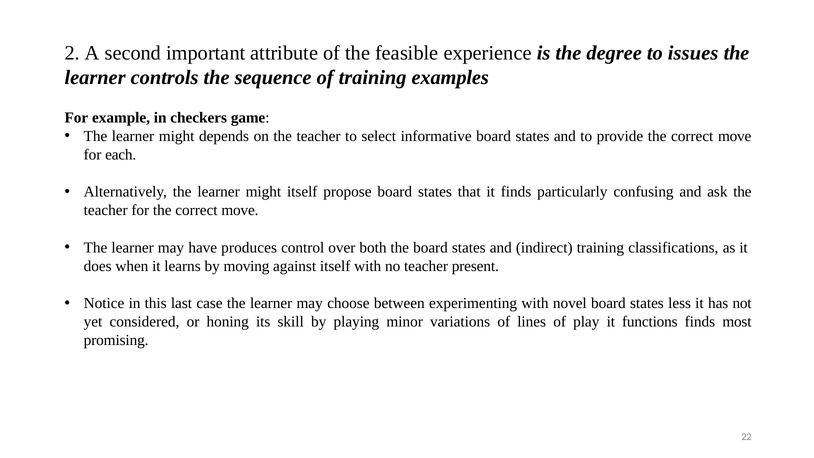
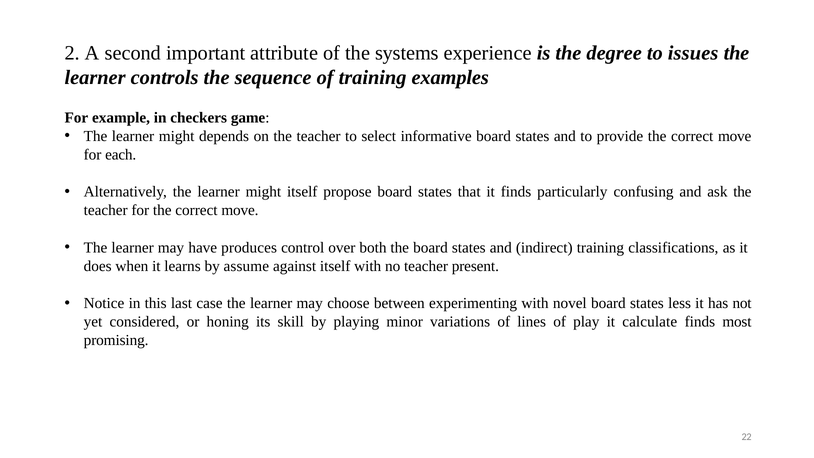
feasible: feasible -> systems (407, 53)
moving: moving -> assume (246, 266)
functions: functions -> calculate (650, 322)
